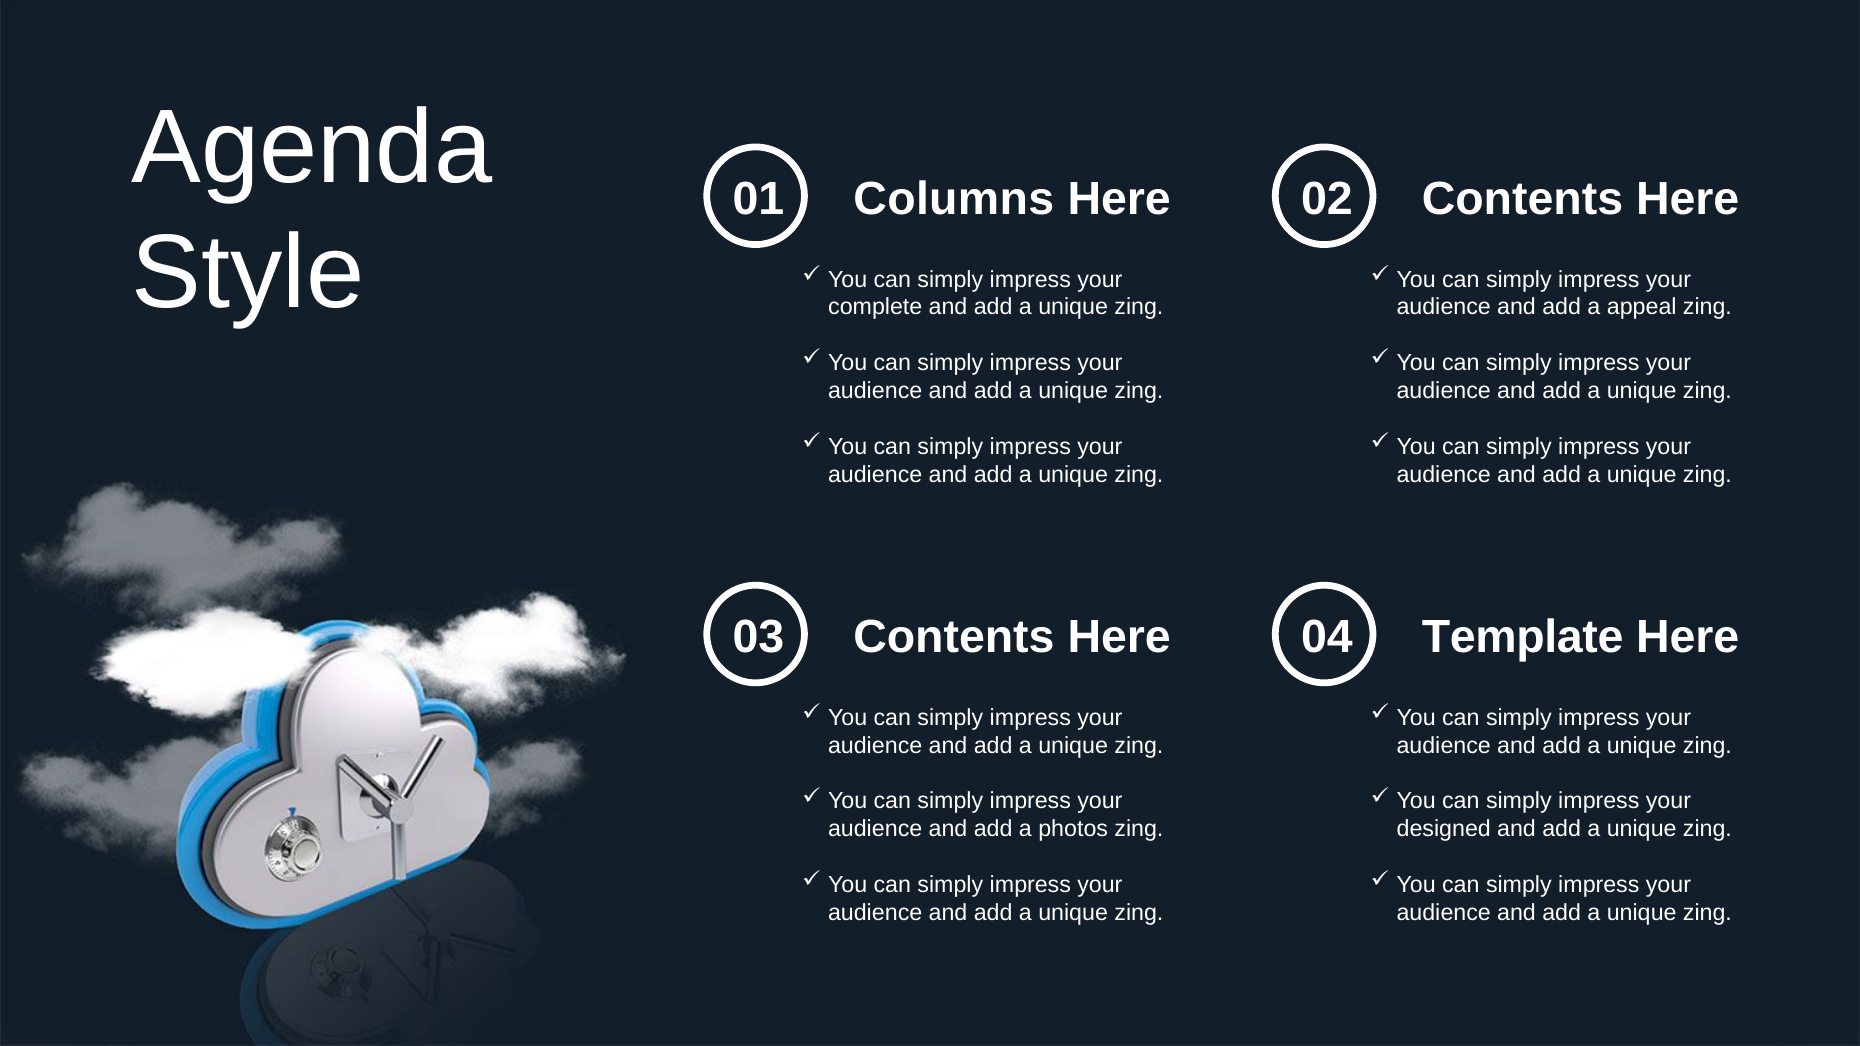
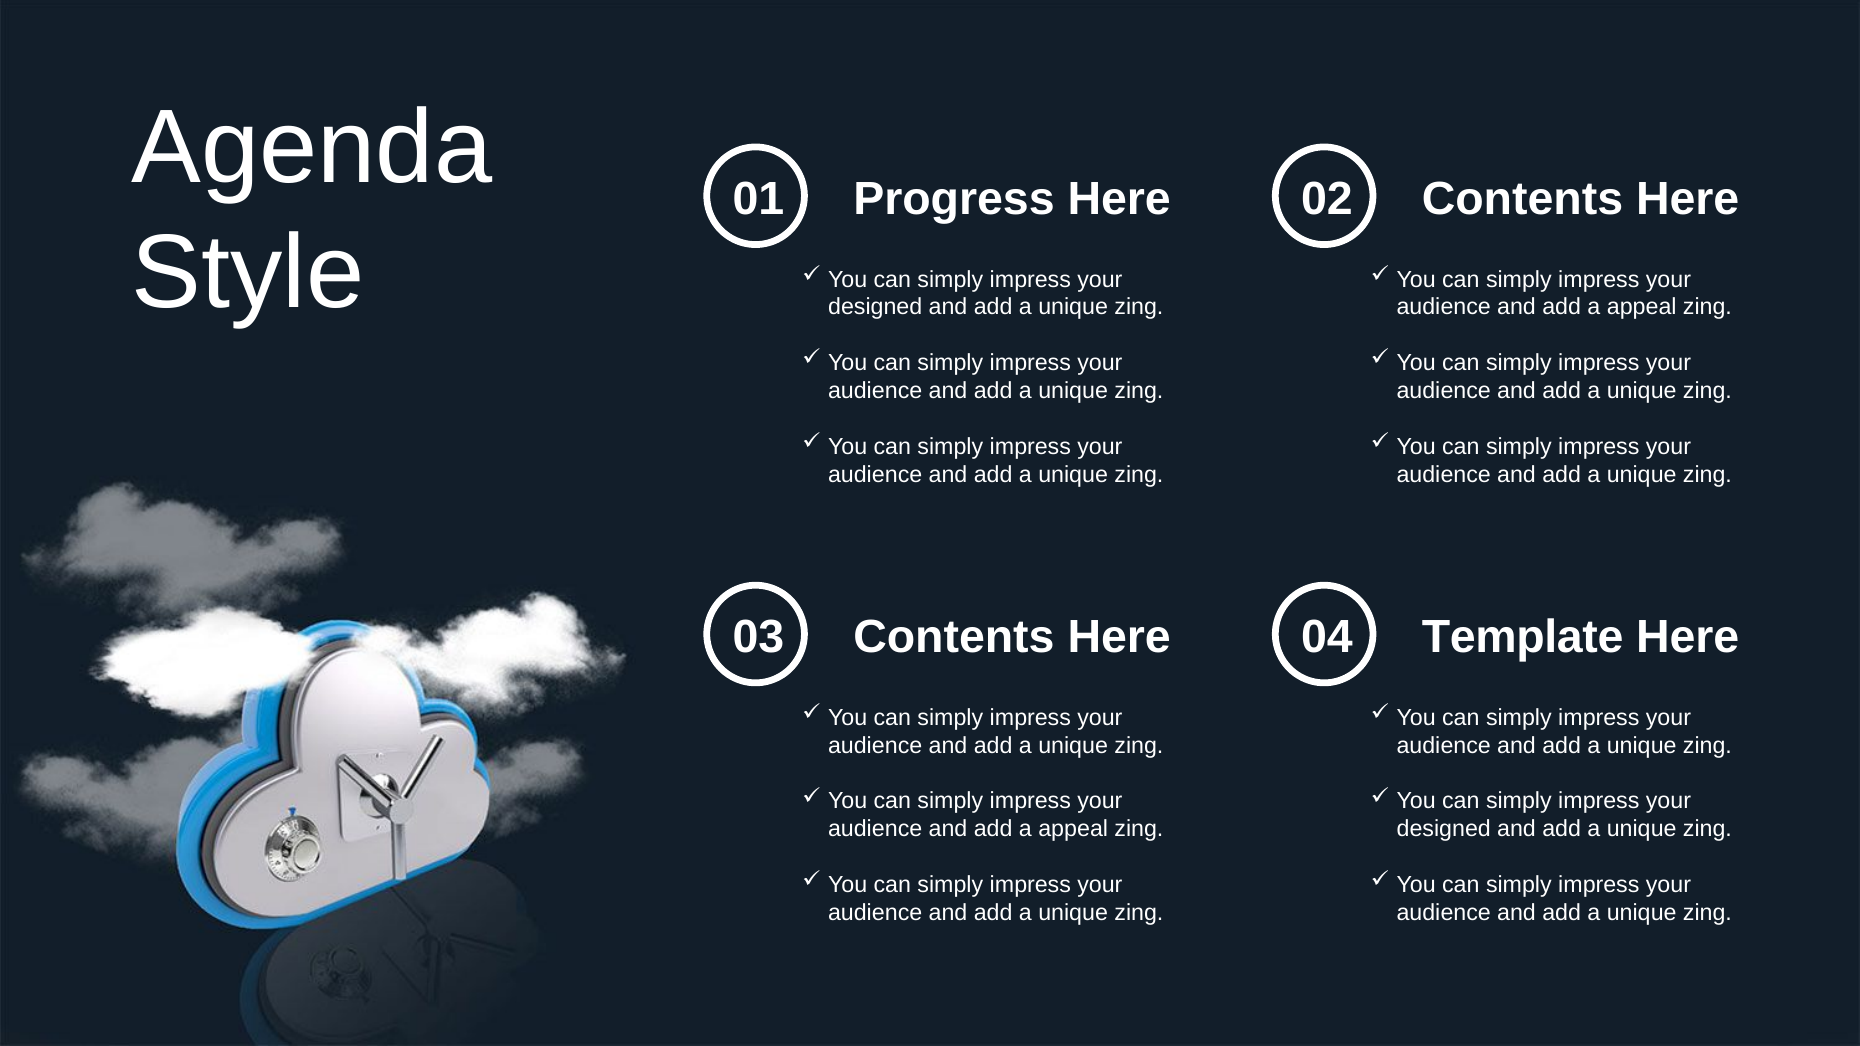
Columns: Columns -> Progress (954, 199)
complete: complete -> designed (875, 307)
photos: photos -> appeal (1073, 829)
